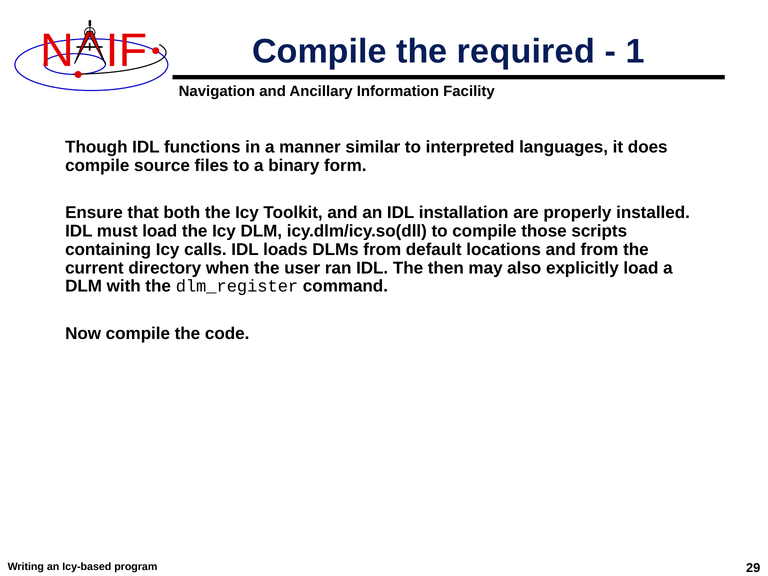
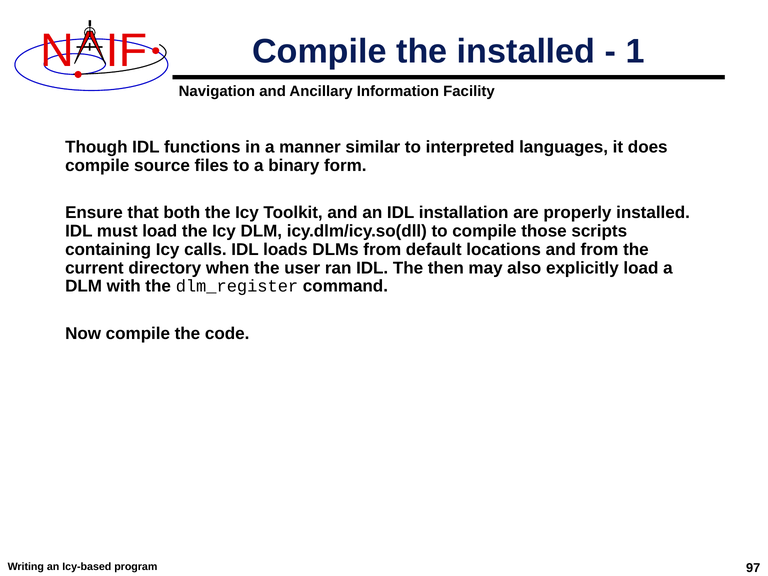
the required: required -> installed (526, 51)
29: 29 -> 97 (753, 568)
